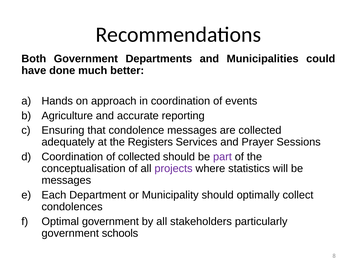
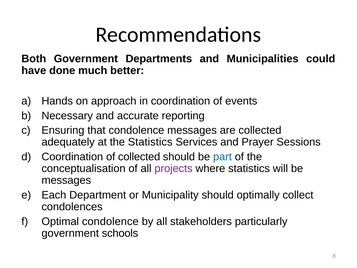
Agriculture: Agriculture -> Necessary (67, 116)
the Registers: Registers -> Statistics (150, 142)
part colour: purple -> blue (222, 157)
Optimal government: government -> condolence (110, 221)
